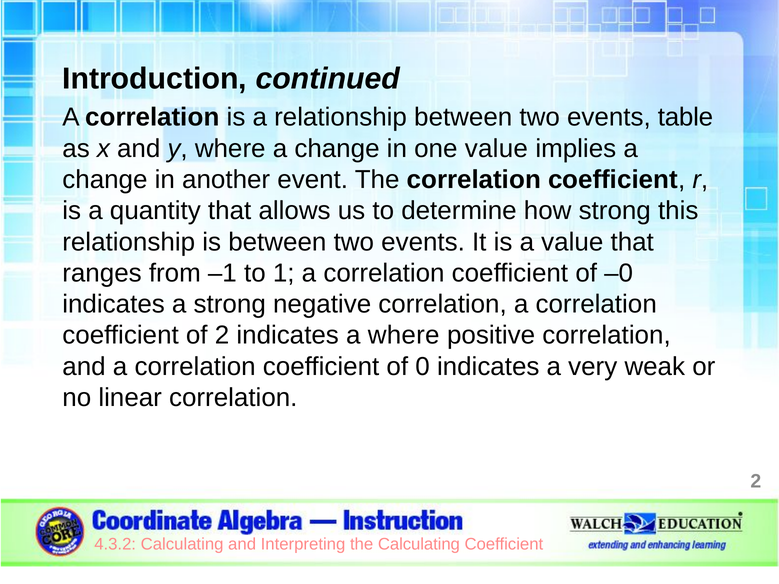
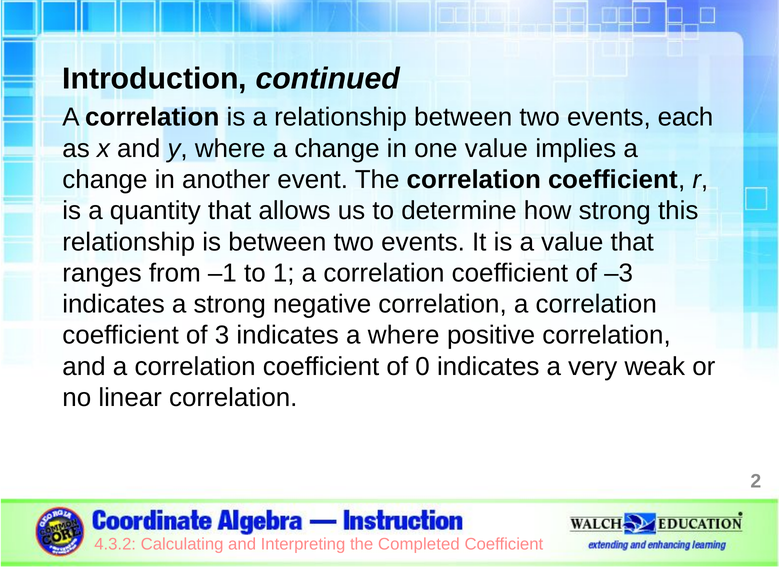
table: table -> each (685, 117)
–0: –0 -> –3 (619, 273)
of 2: 2 -> 3 (222, 336)
the Calculating: Calculating -> Completed (419, 545)
